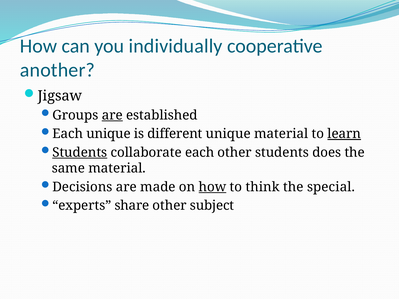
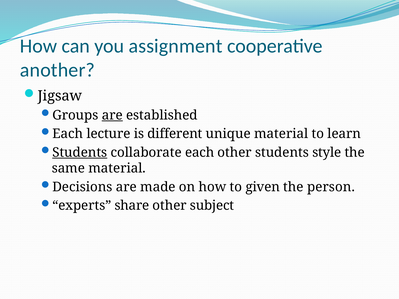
individually: individually -> assignment (176, 46)
Each unique: unique -> lecture (108, 134)
learn underline: present -> none (344, 134)
does: does -> style (327, 152)
how underline: present -> none (212, 187)
think: think -> given (263, 187)
special: special -> person (331, 187)
